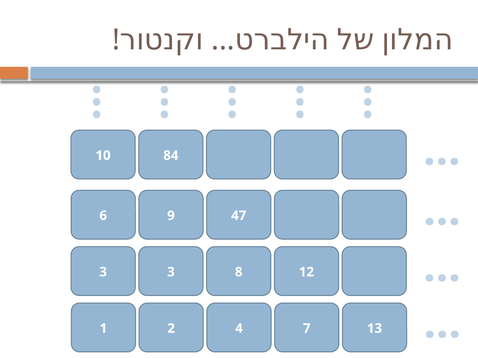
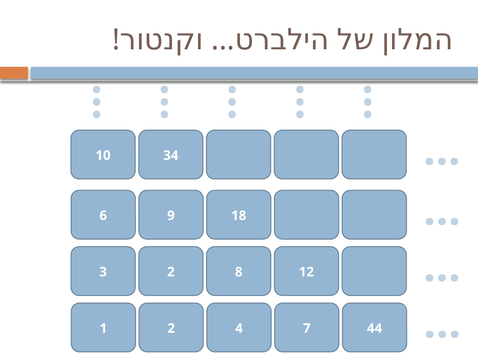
84: 84 -> 34 (171, 156)
47: 47 -> 18 (239, 216)
3 3: 3 -> 2 (171, 272)
13: 13 -> 44 (375, 329)
